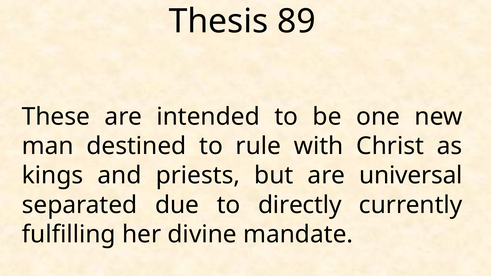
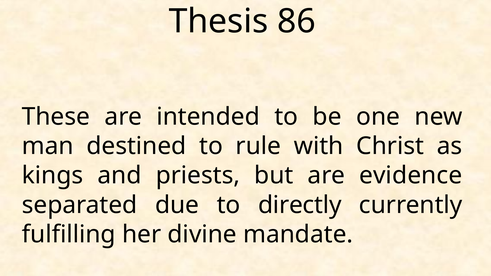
89: 89 -> 86 (296, 21)
universal: universal -> evidence (411, 176)
